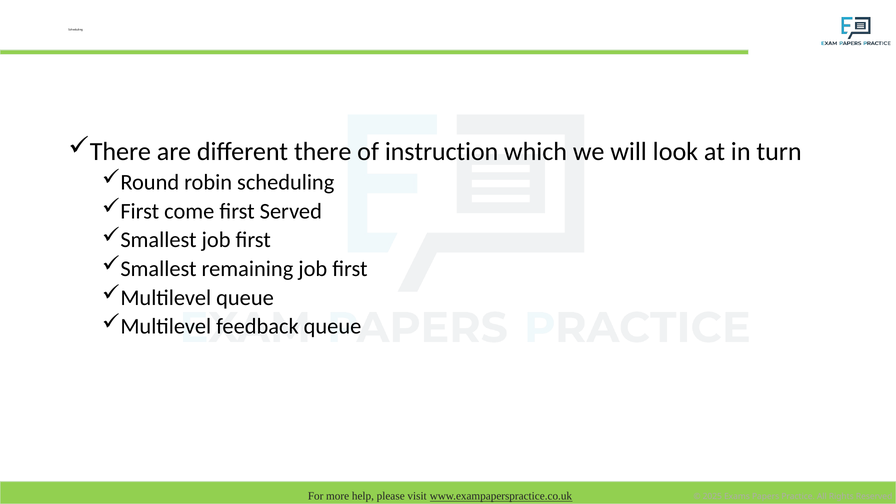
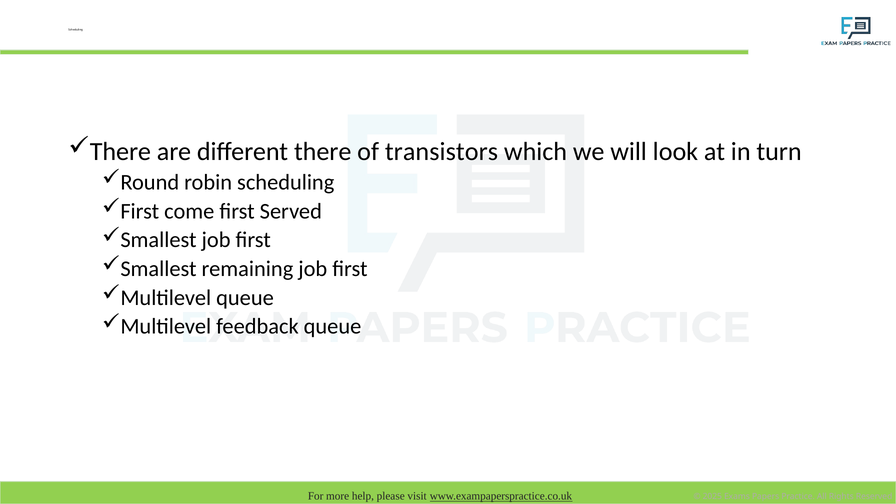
instruction: instruction -> transistors (441, 151)
